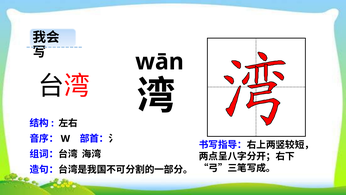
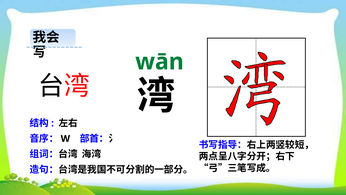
wān colour: black -> green (160, 62)
